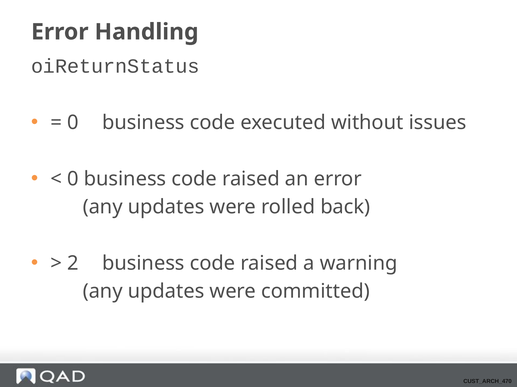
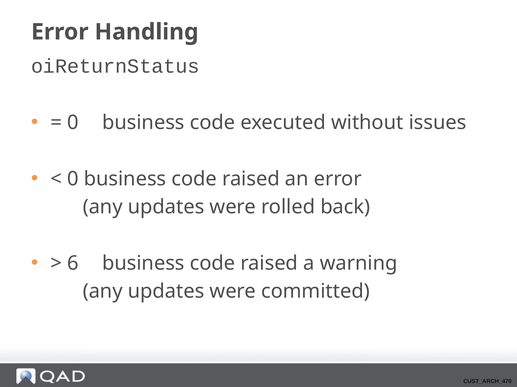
2: 2 -> 6 (73, 264)
